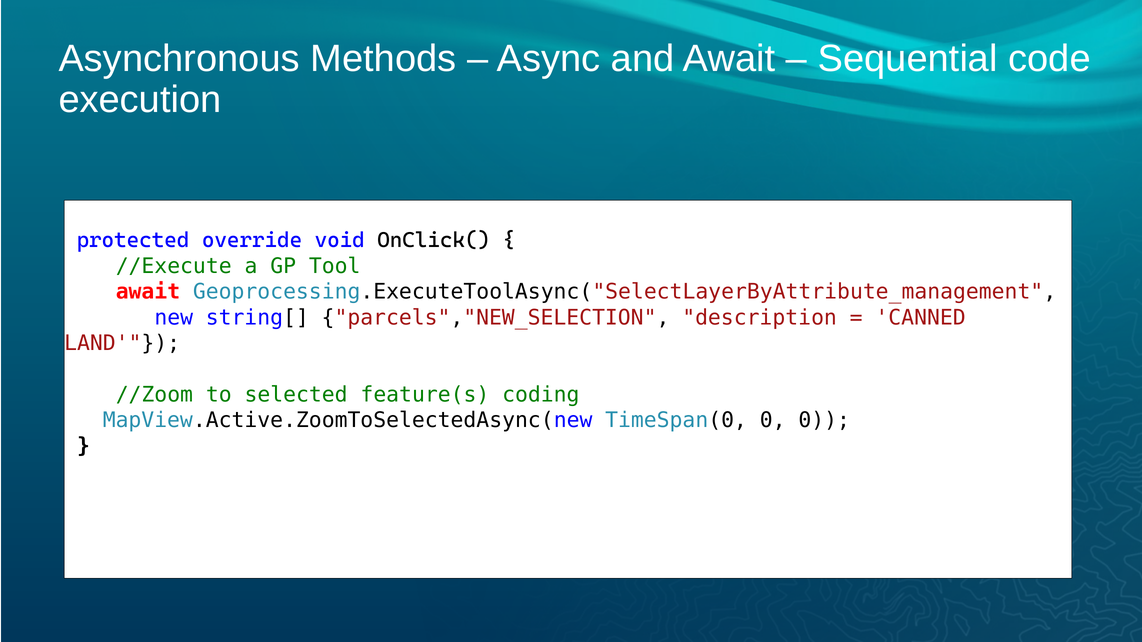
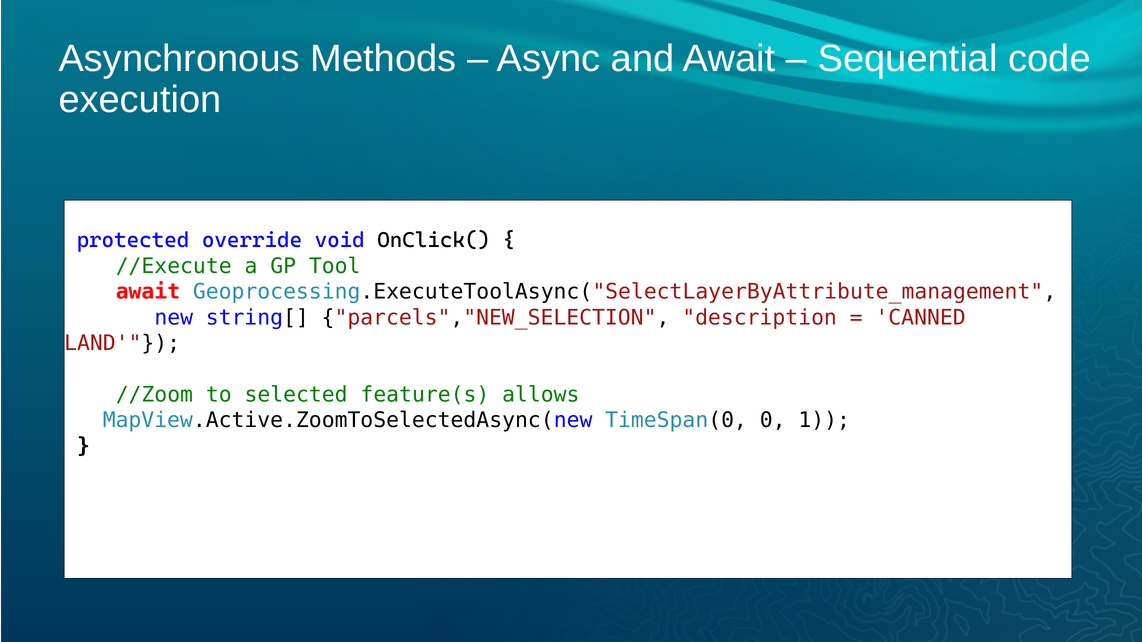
coding: coding -> allows (541, 395)
0 0: 0 -> 1 (824, 420)
